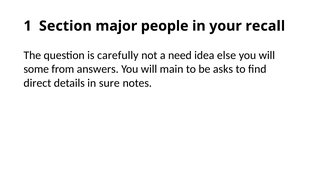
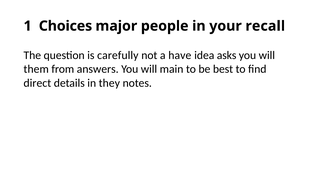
Section: Section -> Choices (65, 26)
need: need -> have (180, 55)
else: else -> asks (227, 55)
some: some -> them (36, 69)
asks: asks -> best (223, 69)
sure: sure -> they (109, 83)
